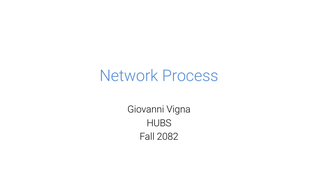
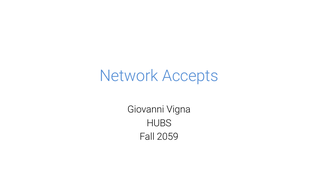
Process: Process -> Accepts (190, 76)
2082: 2082 -> 2059 (168, 137)
